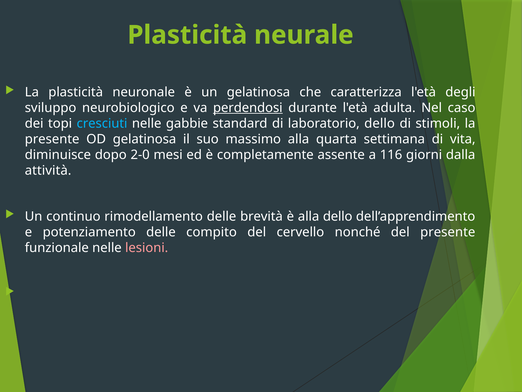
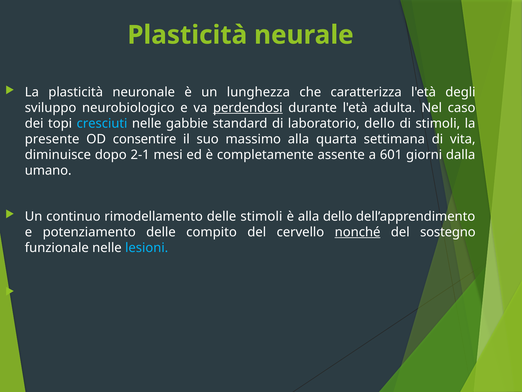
un gelatinosa: gelatinosa -> lunghezza (258, 92)
OD gelatinosa: gelatinosa -> consentire (145, 139)
2-0: 2-0 -> 2-1 (140, 155)
116: 116 -> 601 (391, 155)
attività: attività -> umano (48, 170)
delle brevità: brevità -> stimoli (261, 216)
nonché underline: none -> present (358, 232)
del presente: presente -> sostegno (448, 232)
lesioni colour: pink -> light blue (147, 247)
